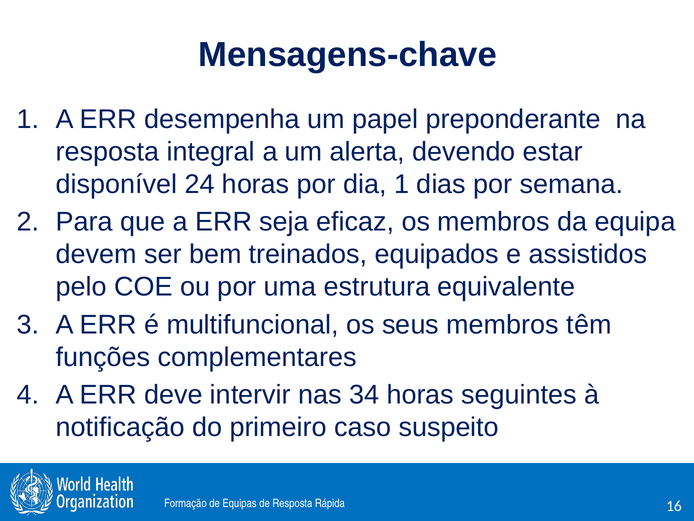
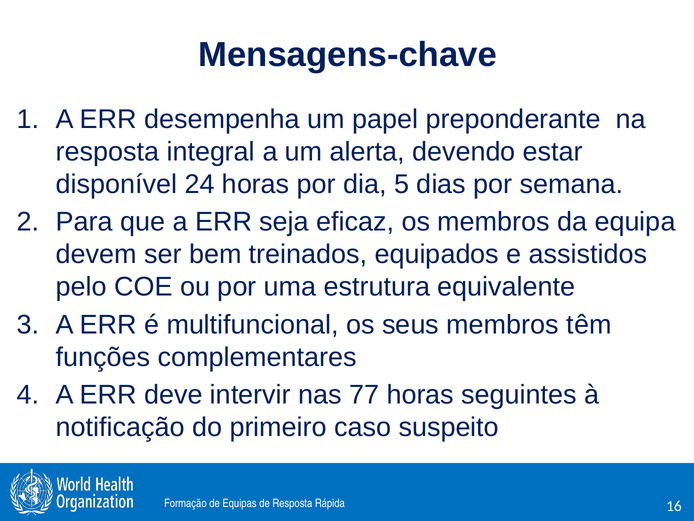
dia 1: 1 -> 5 (402, 184)
34: 34 -> 77 (364, 395)
